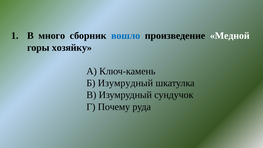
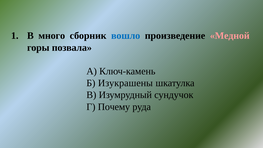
Медной colour: white -> pink (230, 36)
хозяйку: хозяйку -> позвала (72, 48)
Б Изумрудный: Изумрудный -> Изукрашены (125, 83)
